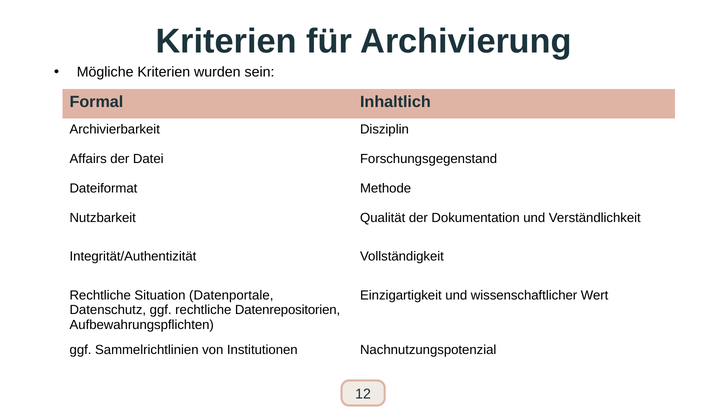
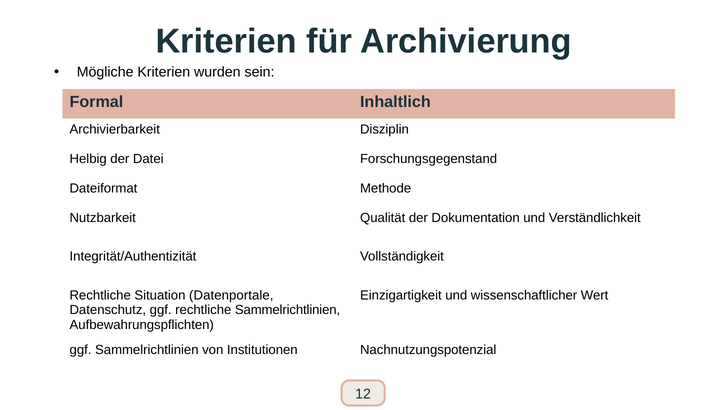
Affairs: Affairs -> Helbig (88, 159)
rechtliche Datenrepositorien: Datenrepositorien -> Sammelrichtlinien (288, 310)
